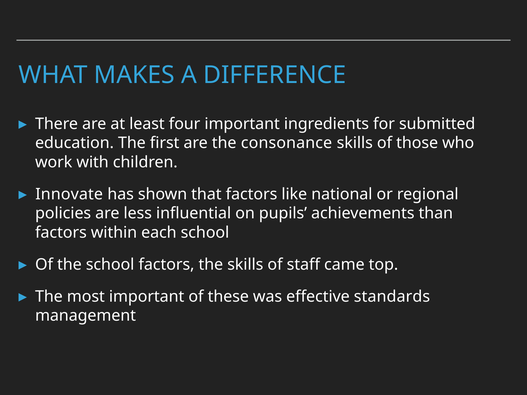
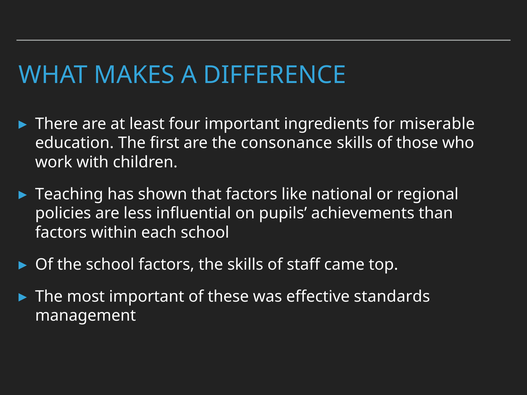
submitted: submitted -> miserable (437, 124)
Innovate: Innovate -> Teaching (69, 194)
